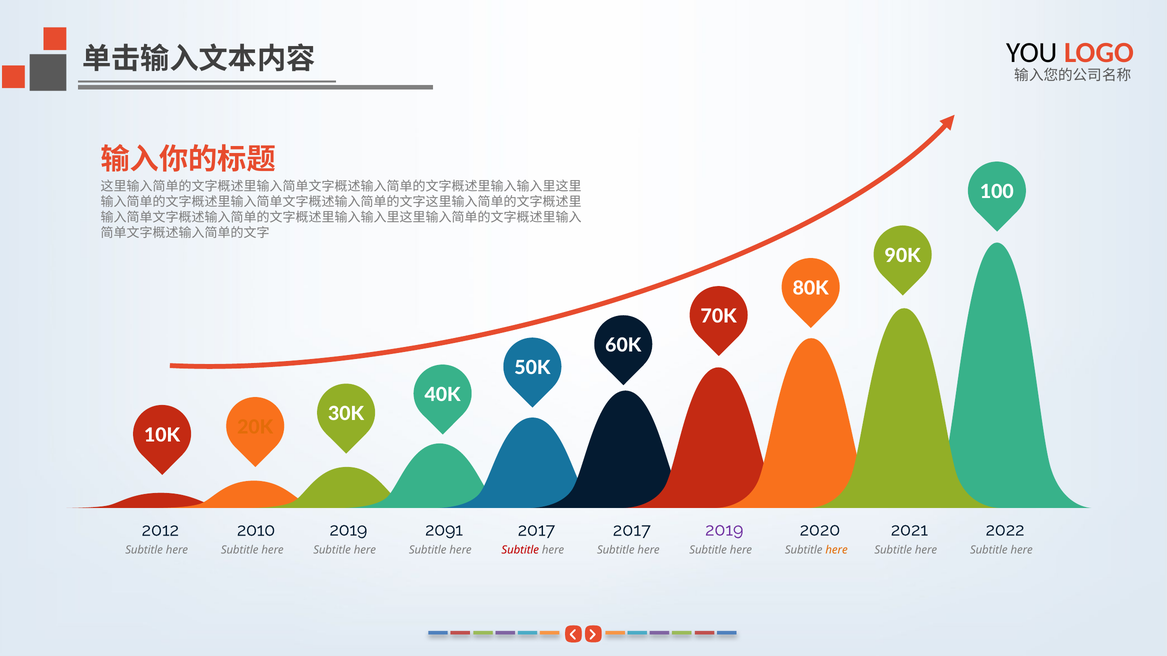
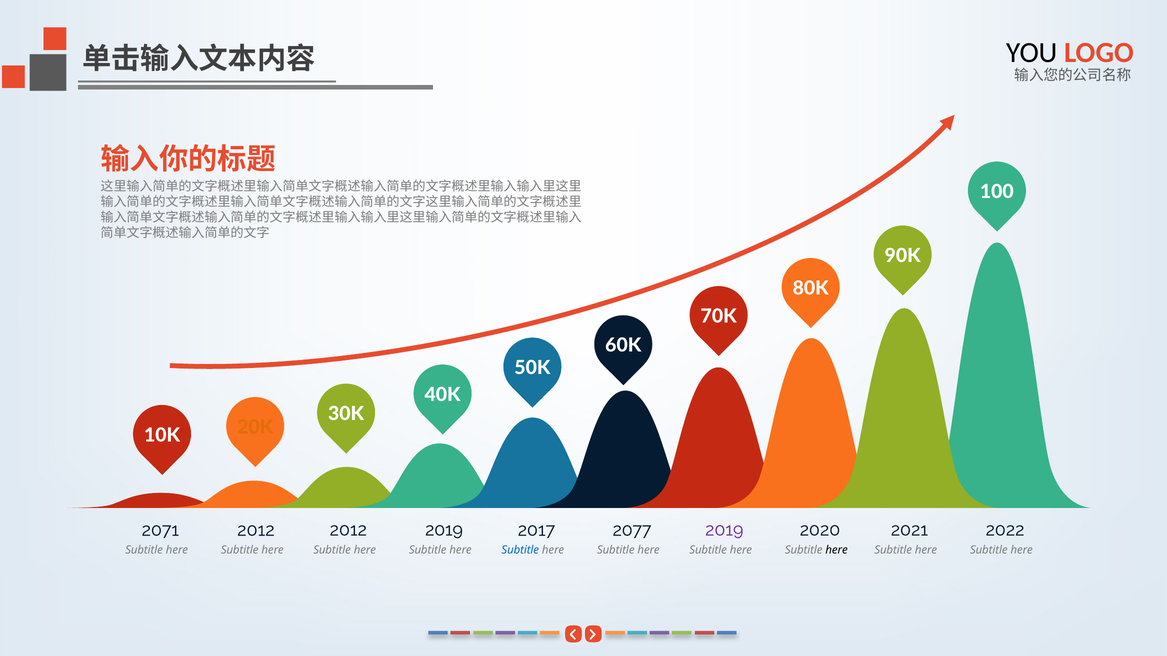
2019: 2019 -> 2012 (348, 530)
2091: 2091 -> 2019 (444, 530)
2012: 2012 -> 2071 (160, 530)
2010: 2010 -> 2012 (256, 530)
2017: 2017 -> 2077 (632, 530)
here colour: orange -> black (837, 550)
Subtitle colour: red -> blue (520, 551)
